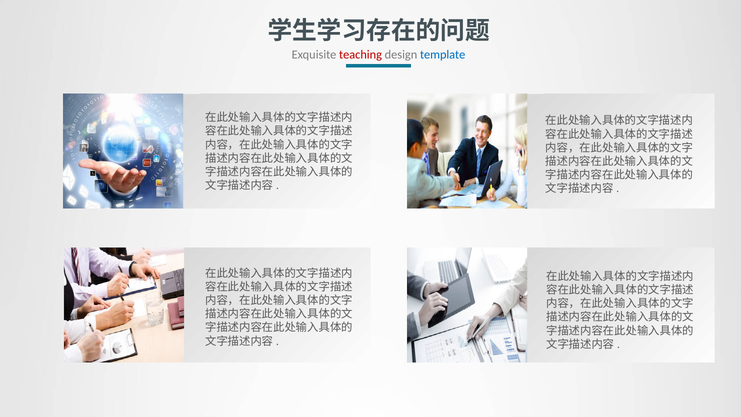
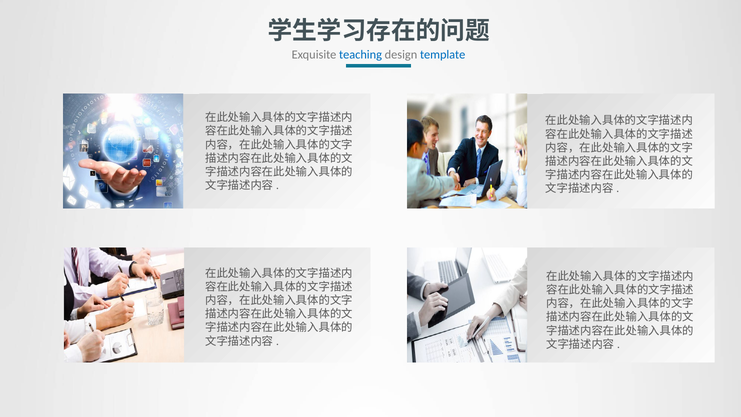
teaching colour: red -> blue (361, 55)
